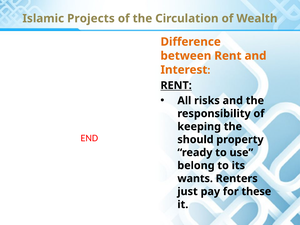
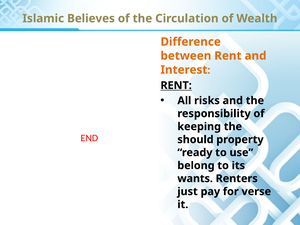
Projects: Projects -> Believes (91, 18)
these: these -> verse (256, 192)
